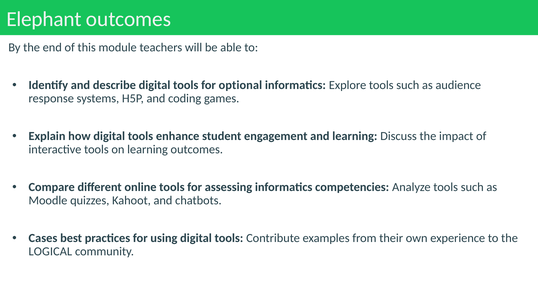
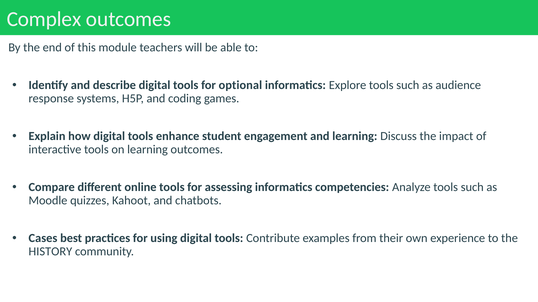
Elephant: Elephant -> Complex (44, 19)
LOGICAL: LOGICAL -> HISTORY (50, 252)
